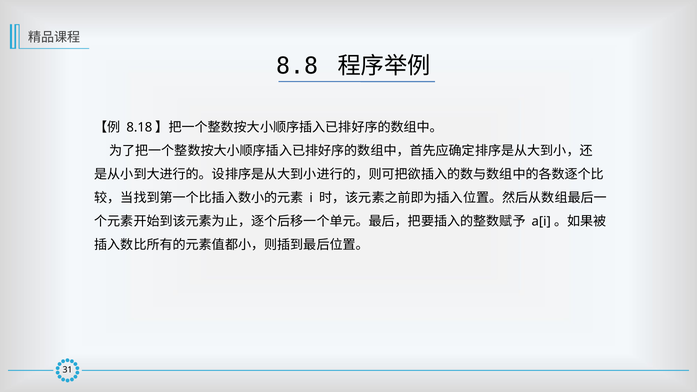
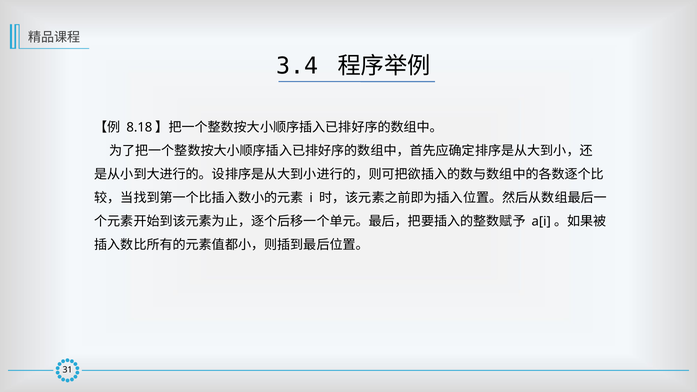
8.8: 8.8 -> 3.4 (297, 66)
